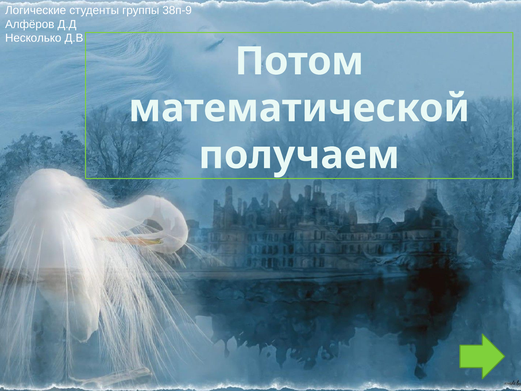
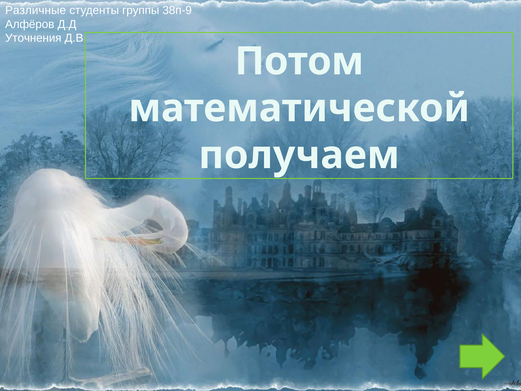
Логические: Логические -> Различные (36, 10)
Несколько: Несколько -> Уточнения (33, 38)
